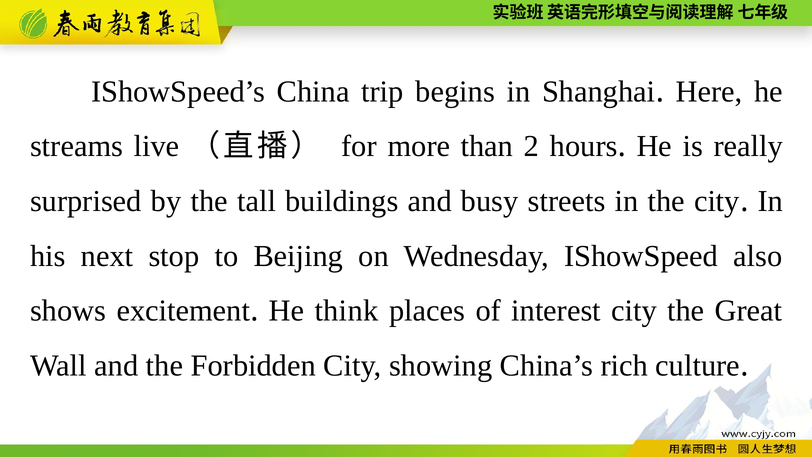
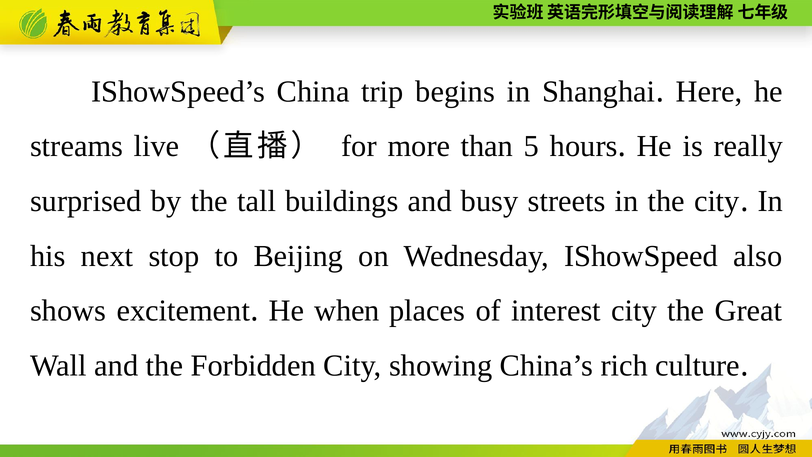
2: 2 -> 5 (532, 146)
think: think -> when (347, 311)
